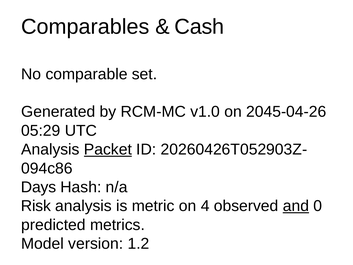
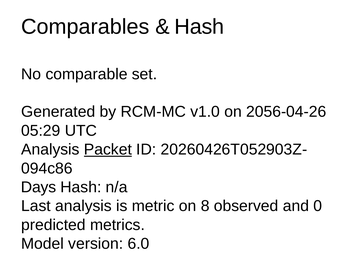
Cash: Cash -> Hash (199, 27)
2045-04-26: 2045-04-26 -> 2056-04-26 (286, 112)
Risk: Risk -> Last (36, 206)
4: 4 -> 8 (205, 206)
and underline: present -> none (296, 206)
1.2: 1.2 -> 6.0 (138, 244)
